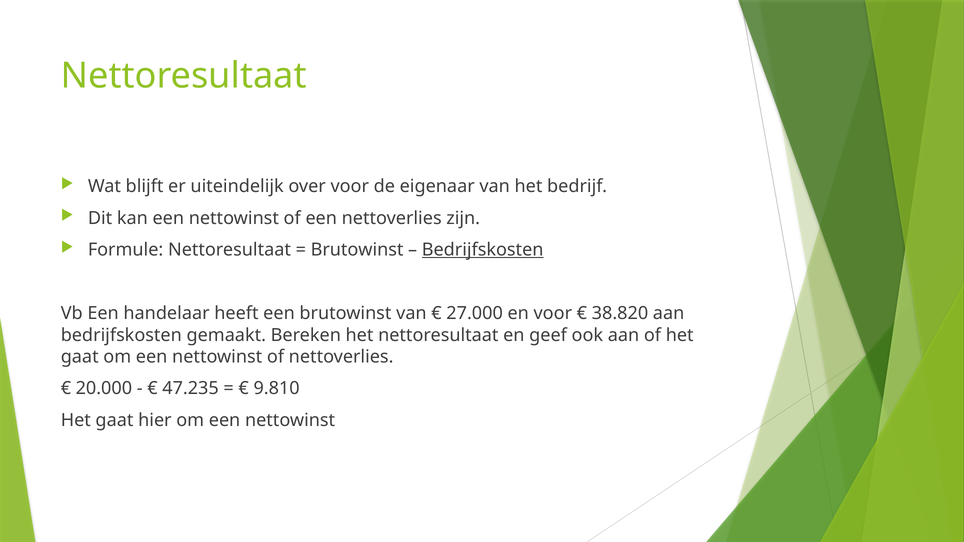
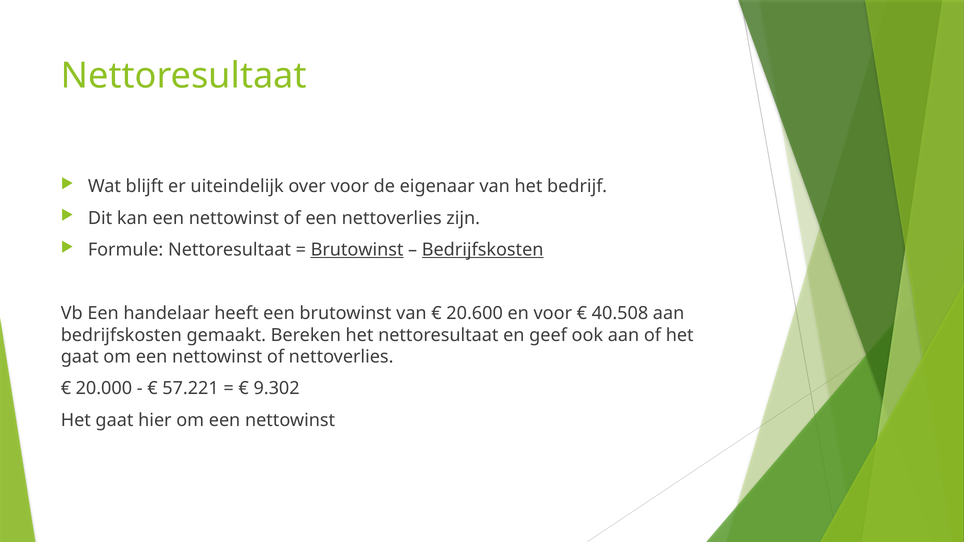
Brutowinst underline: none -> present (357, 250)
27.000: 27.000 -> 20.600 (475, 314)
38.820: 38.820 -> 40.508 (620, 314)
47.235: 47.235 -> 57.221 (191, 389)
9.810: 9.810 -> 9.302 (277, 389)
